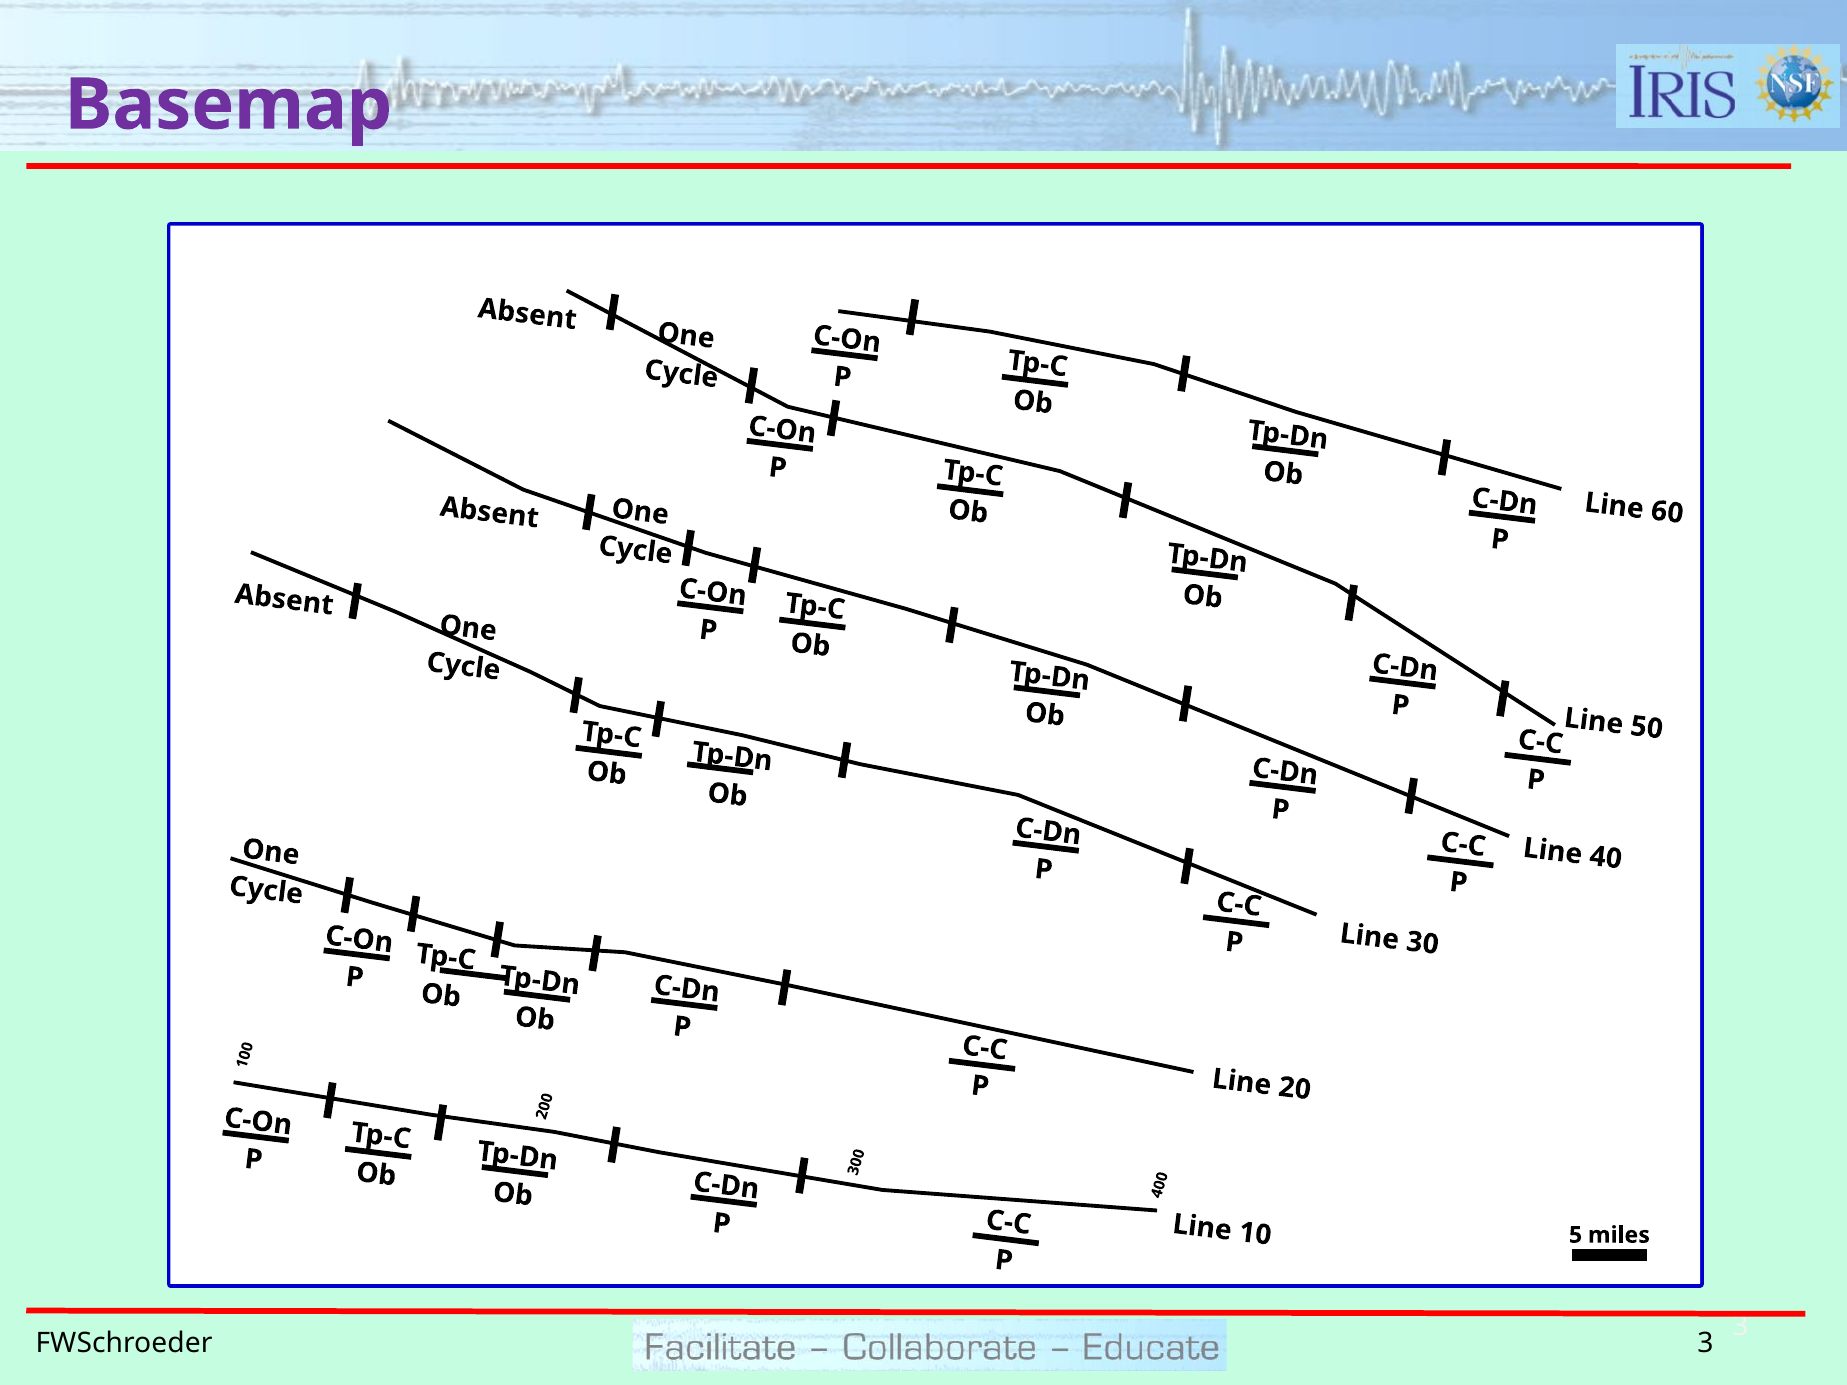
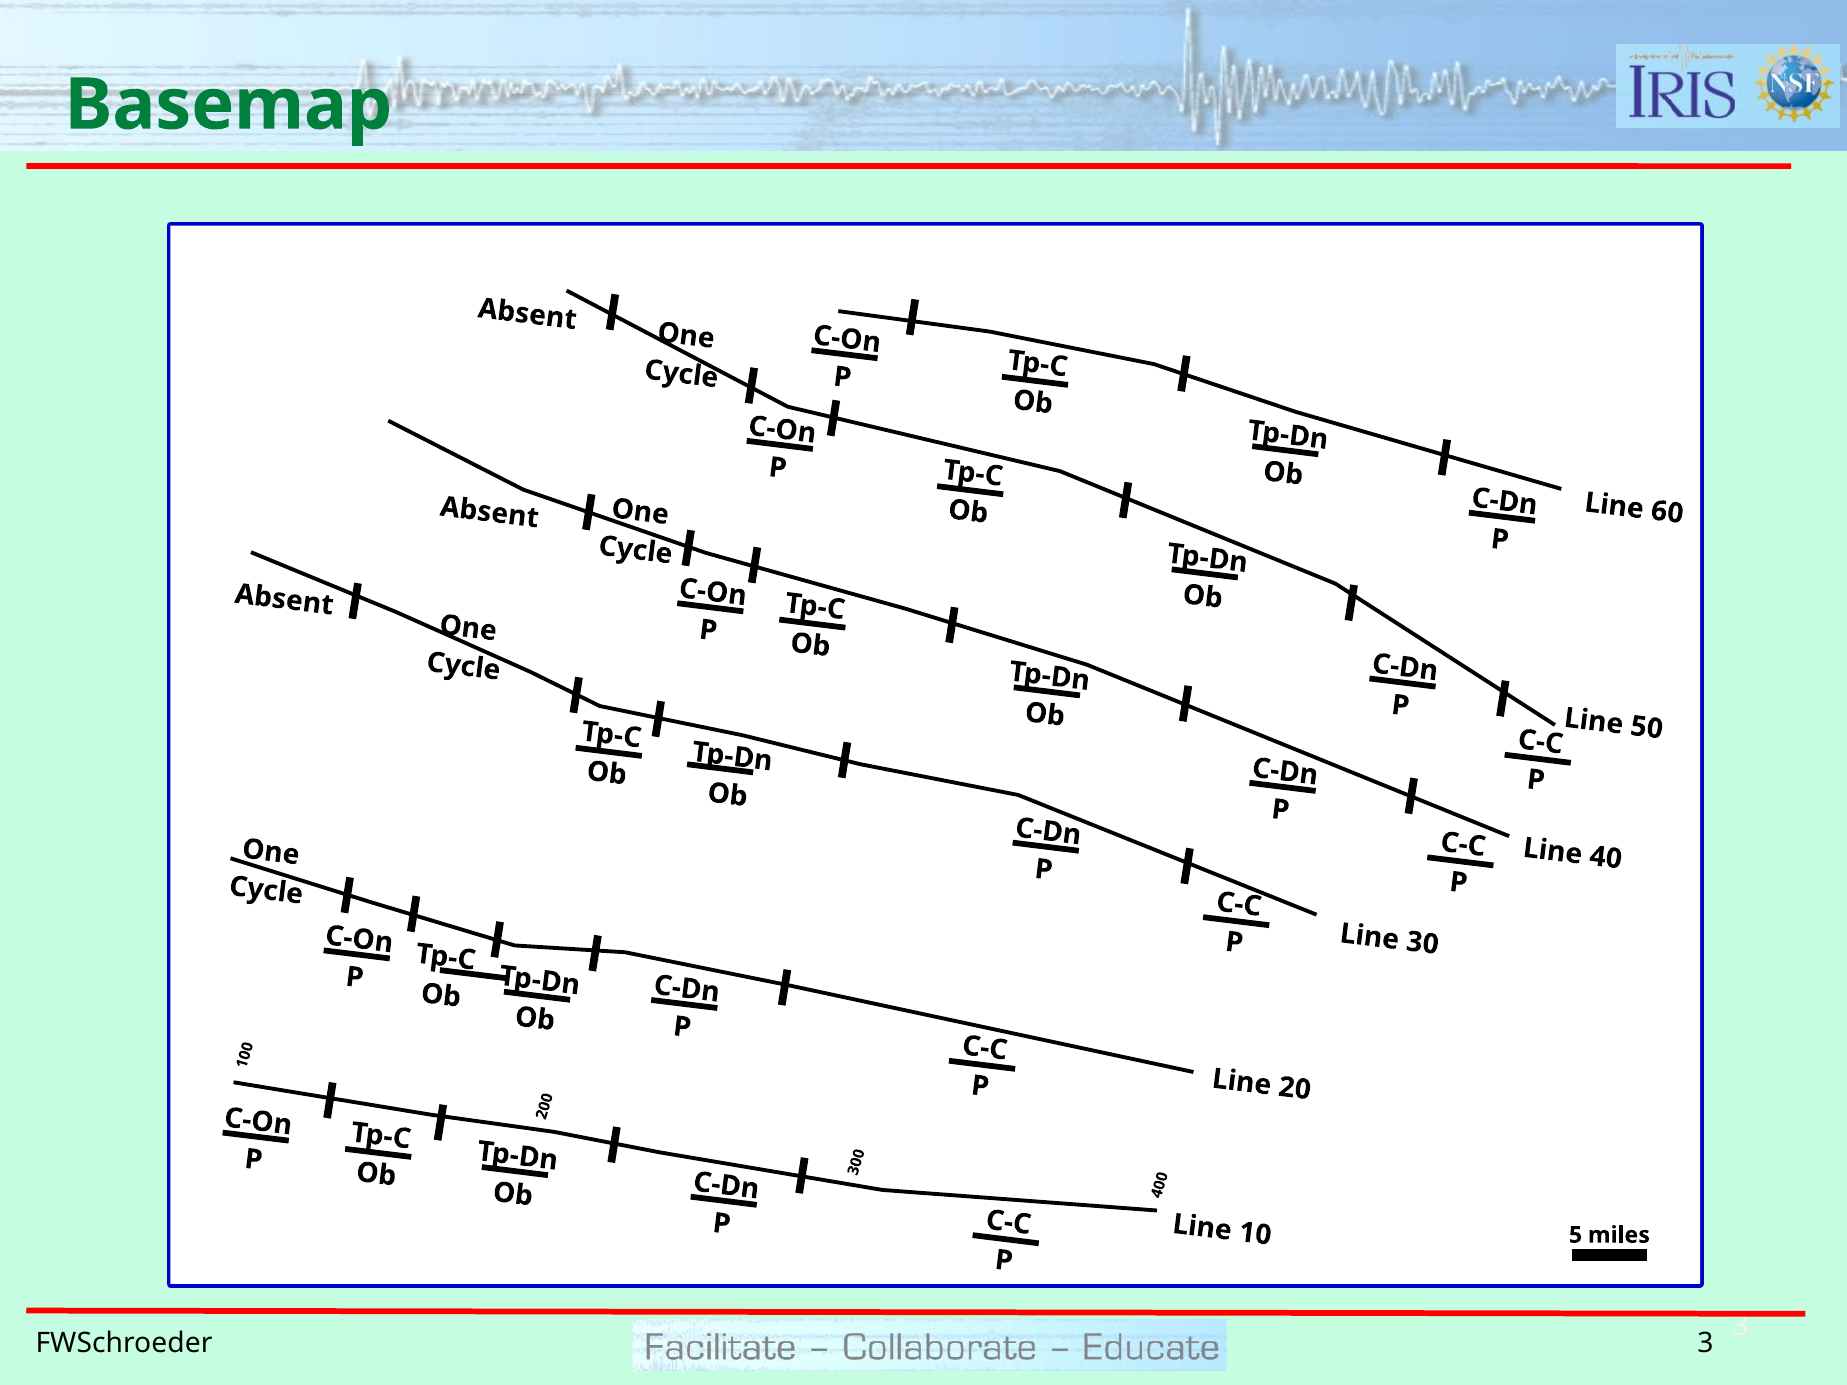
Basemap colour: purple -> green (228, 105)
